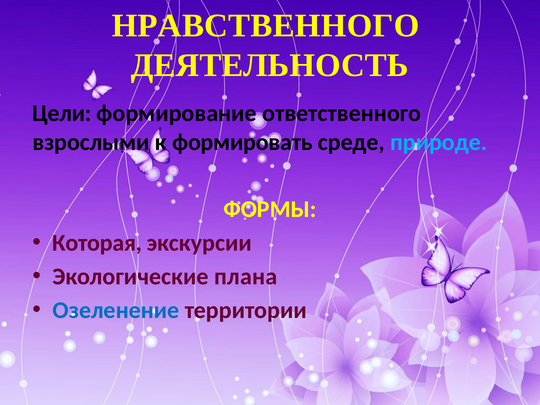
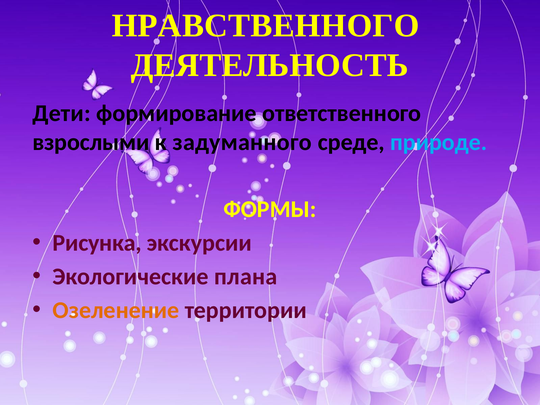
Цели: Цели -> Дети (62, 113)
формировать: формировать -> задуманного (242, 142)
Которая: Которая -> Рисунка (97, 243)
Озеленение colour: blue -> orange (116, 310)
